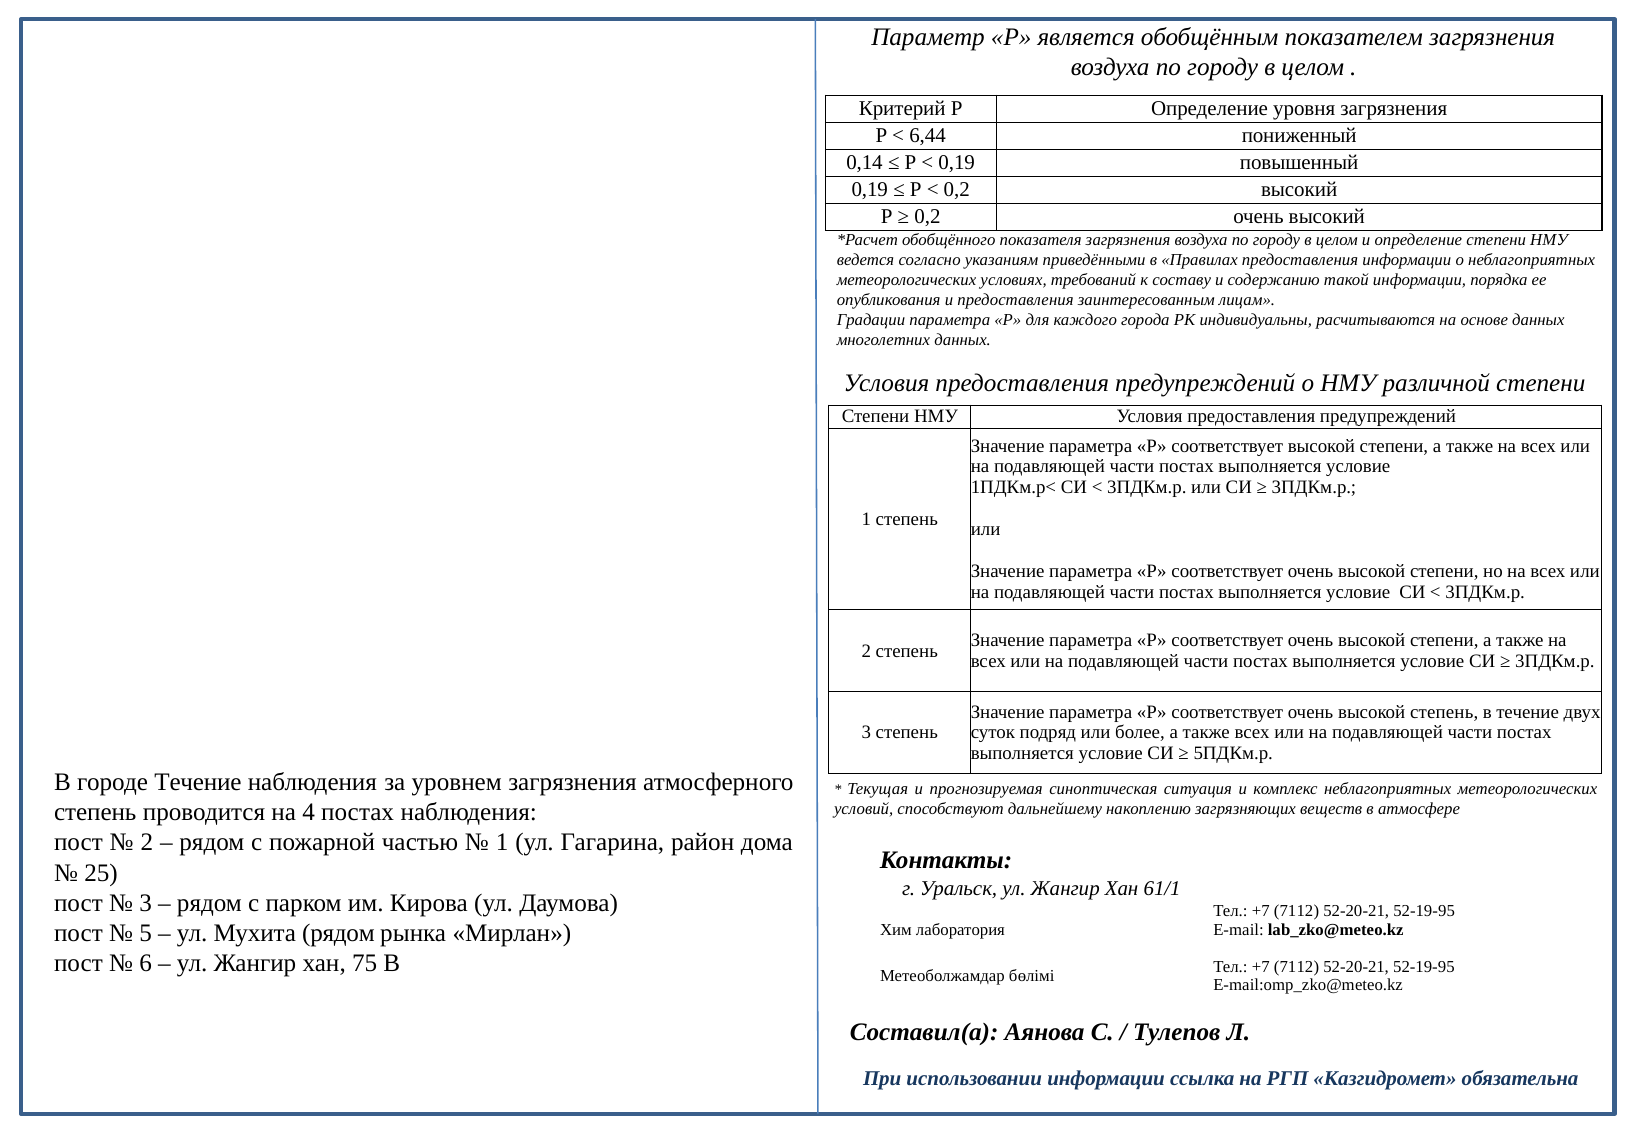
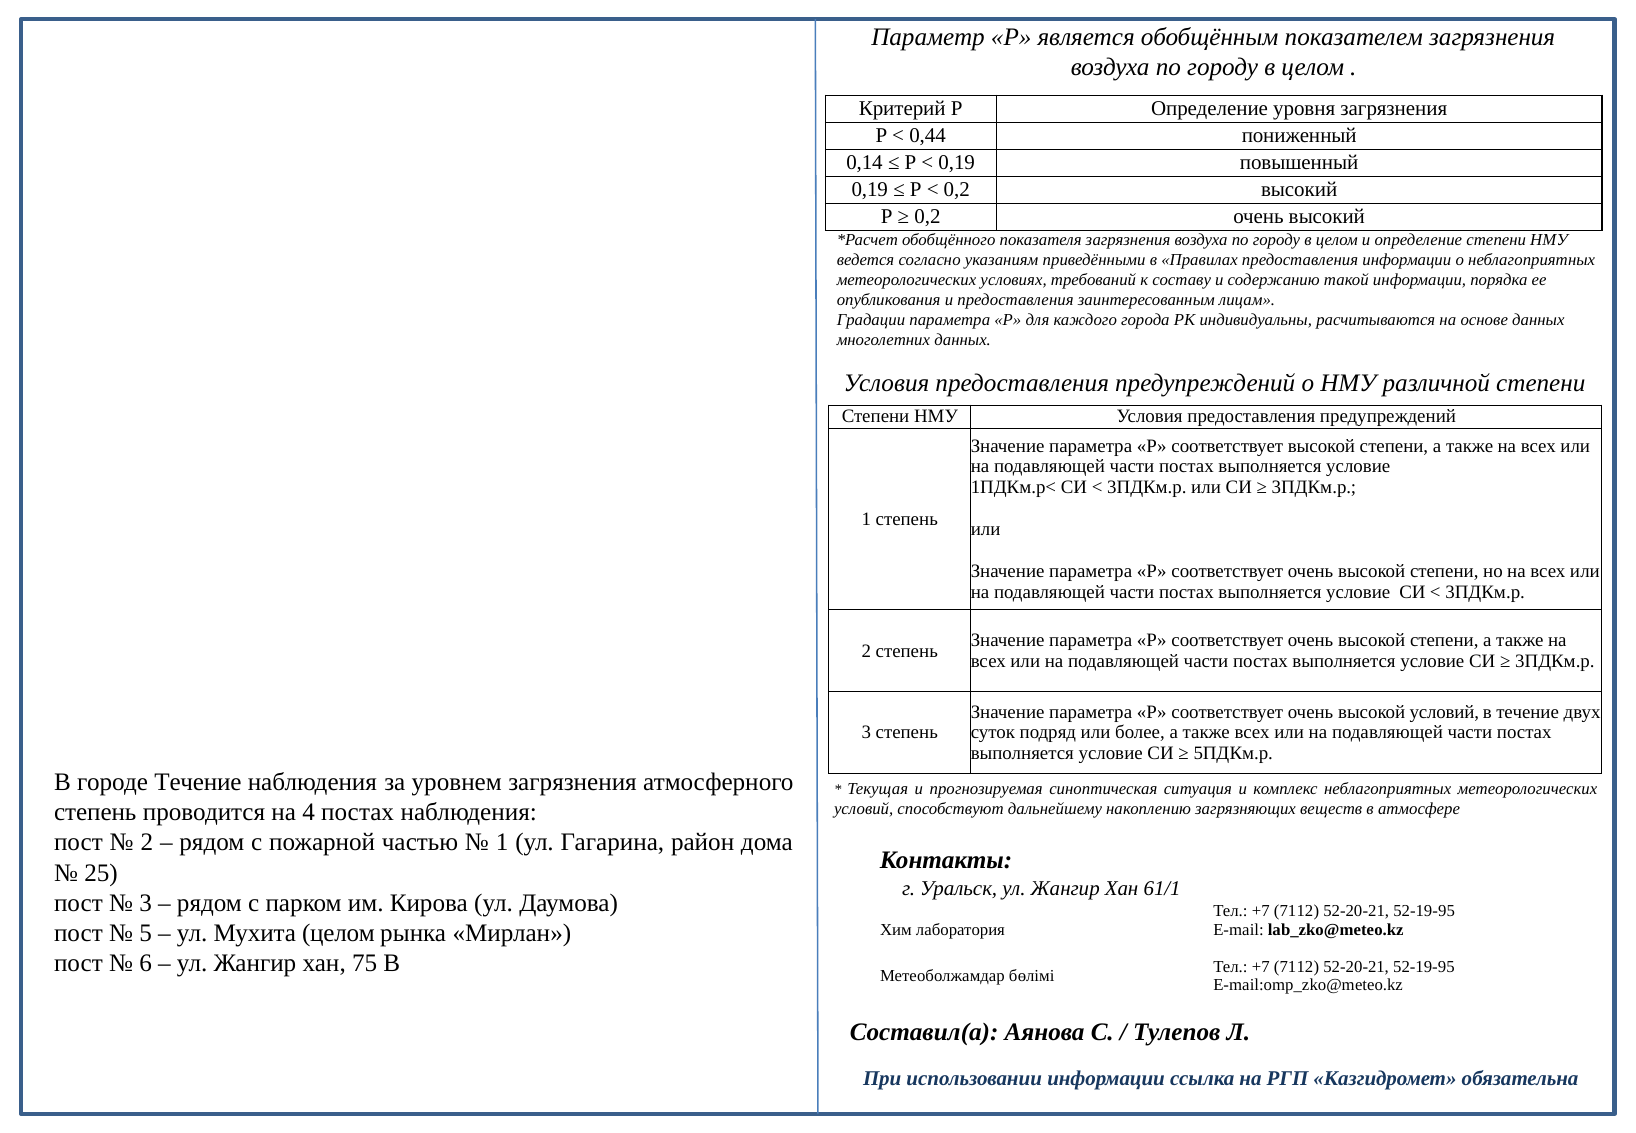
6,44: 6,44 -> 0,44 (928, 135)
высокой степень: степень -> условий (1444, 712)
Мухита рядом: рядом -> целом (338, 933)
